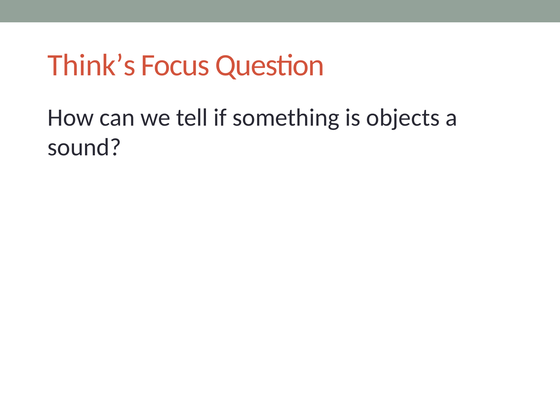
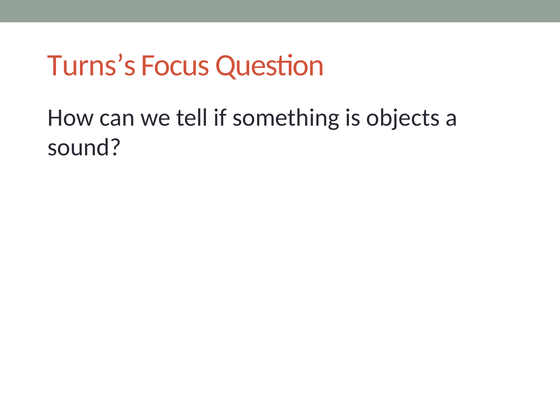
Think’s: Think’s -> Turns’s (92, 65)
